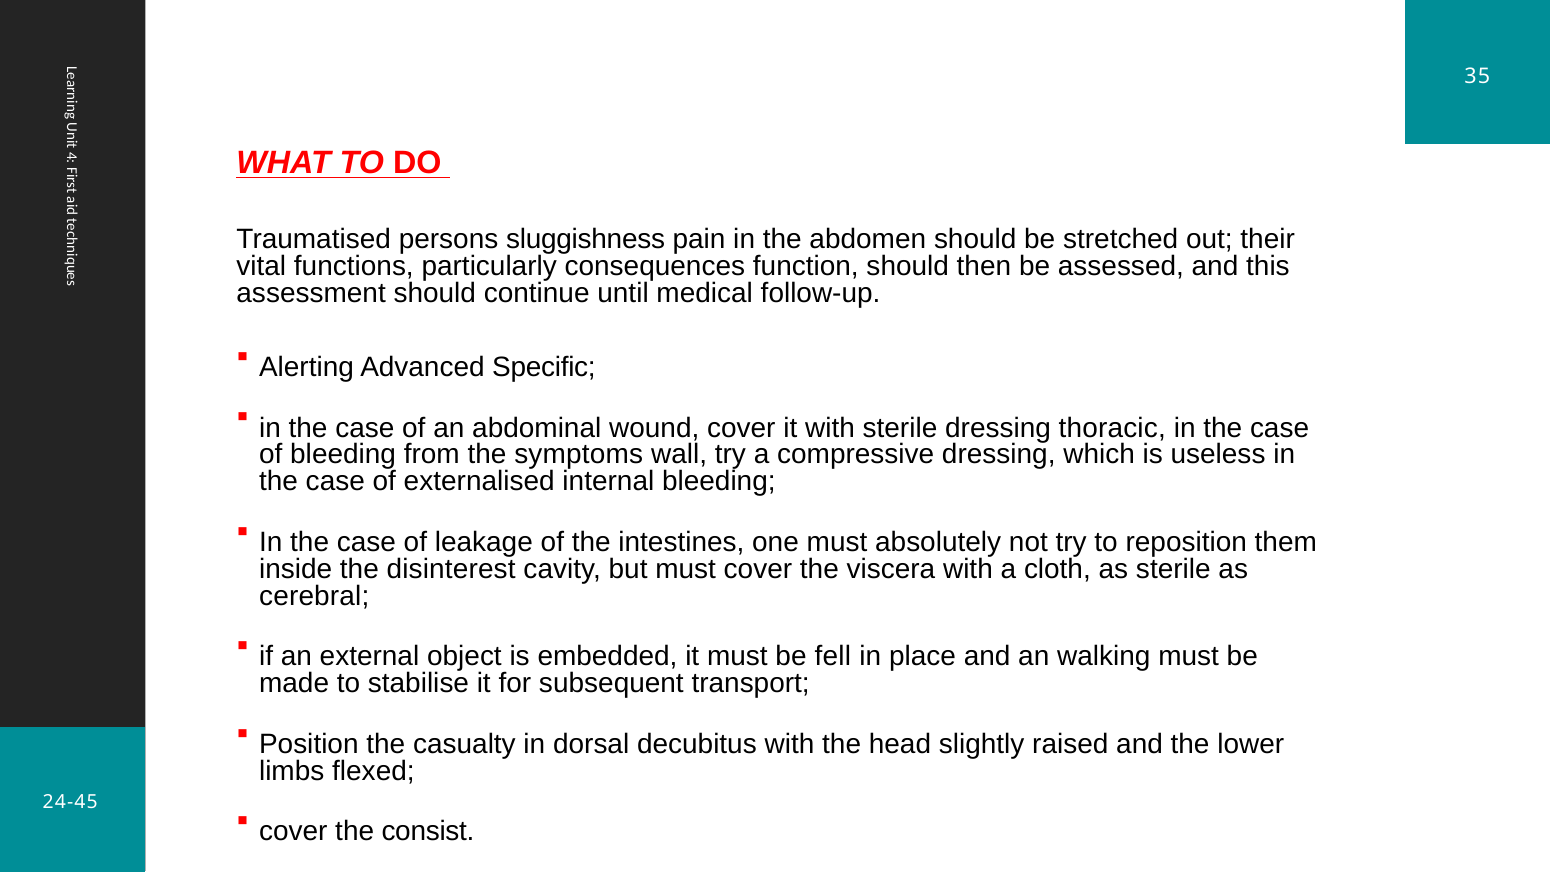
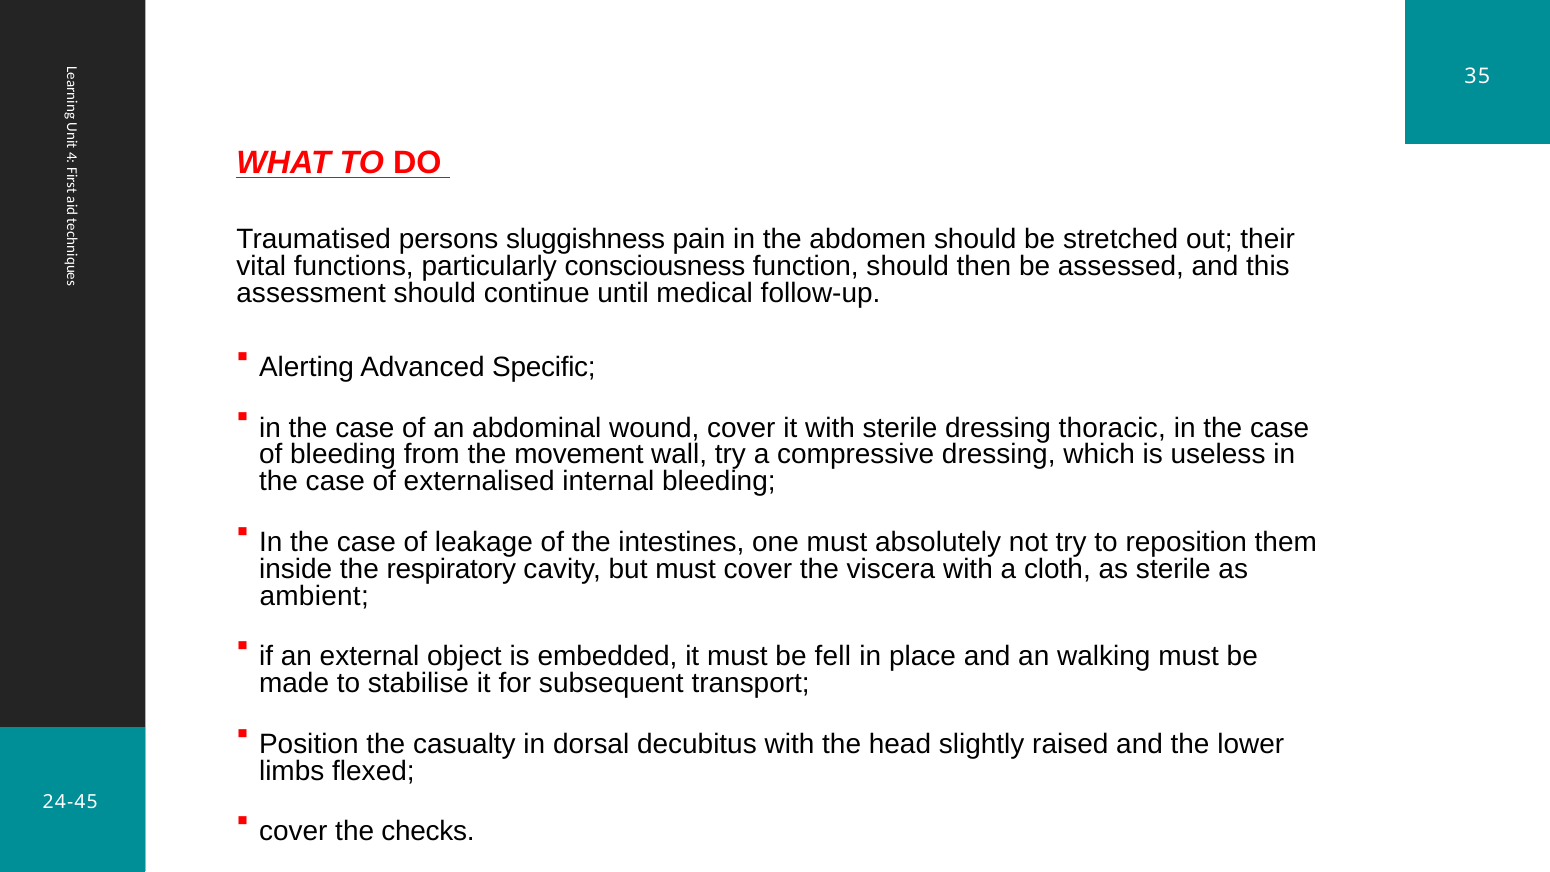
consequences: consequences -> consciousness (655, 266)
symptoms: symptoms -> movement (579, 455)
disinterest: disinterest -> respiratory (451, 569)
cerebral: cerebral -> ambient (314, 596)
consist: consist -> checks (428, 831)
